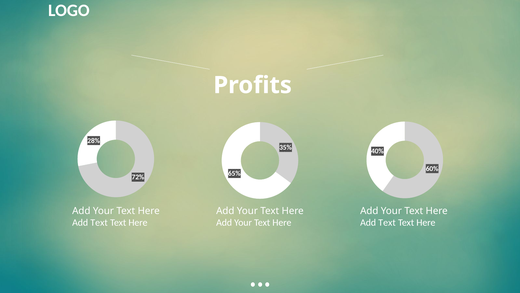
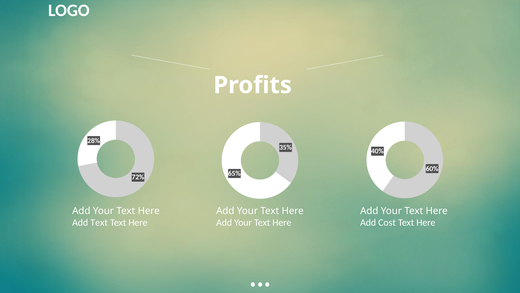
Text: Text -> Cost (387, 222)
